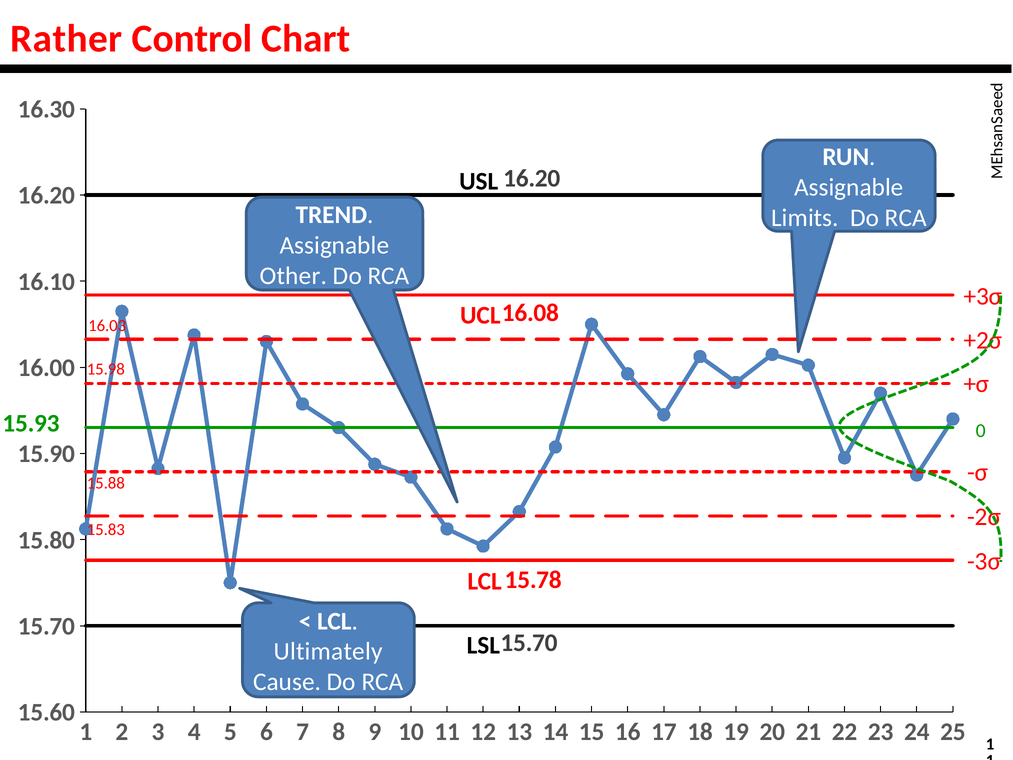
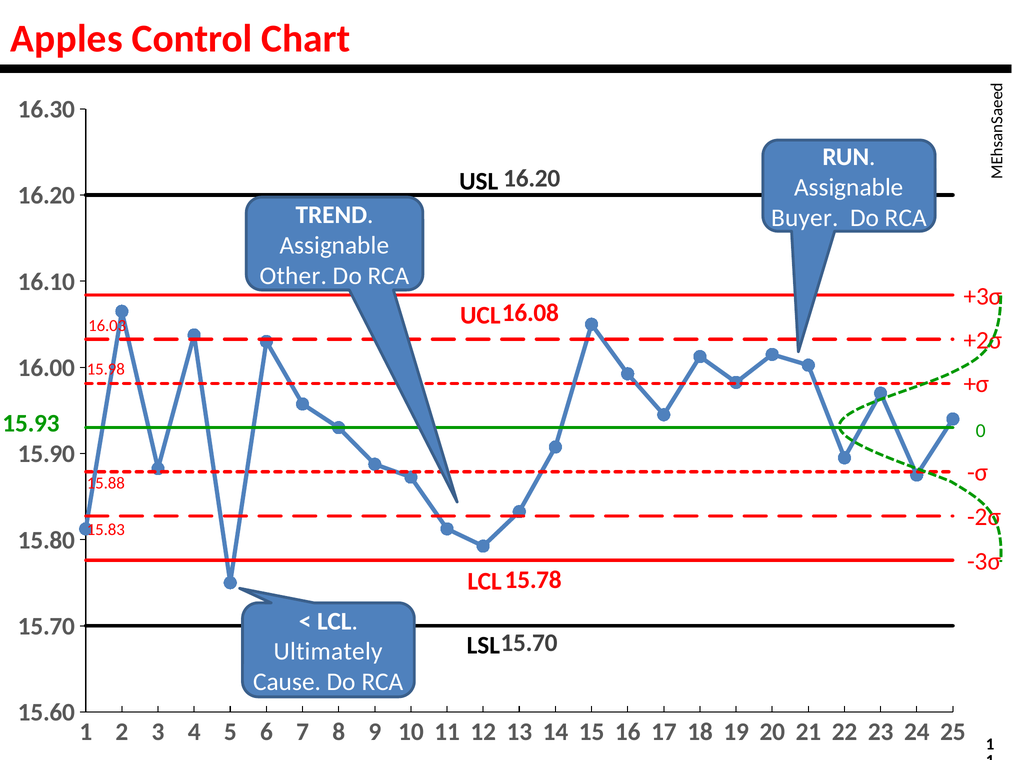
Rather: Rather -> Apples (66, 38)
Limits: Limits -> Buyer (805, 218)
